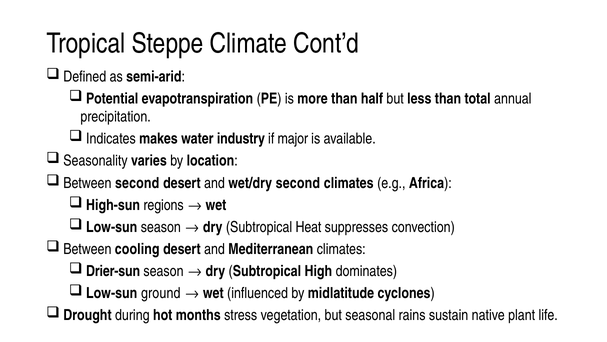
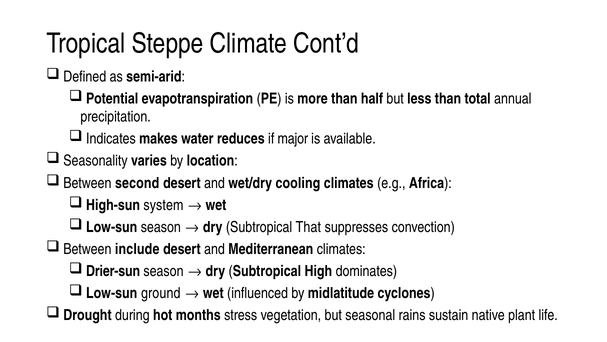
industry: industry -> reduces (241, 139)
wet/dry second: second -> cooling (298, 183)
regions: regions -> system (163, 205)
Heat: Heat -> That (308, 227)
cooling: cooling -> include (137, 249)
